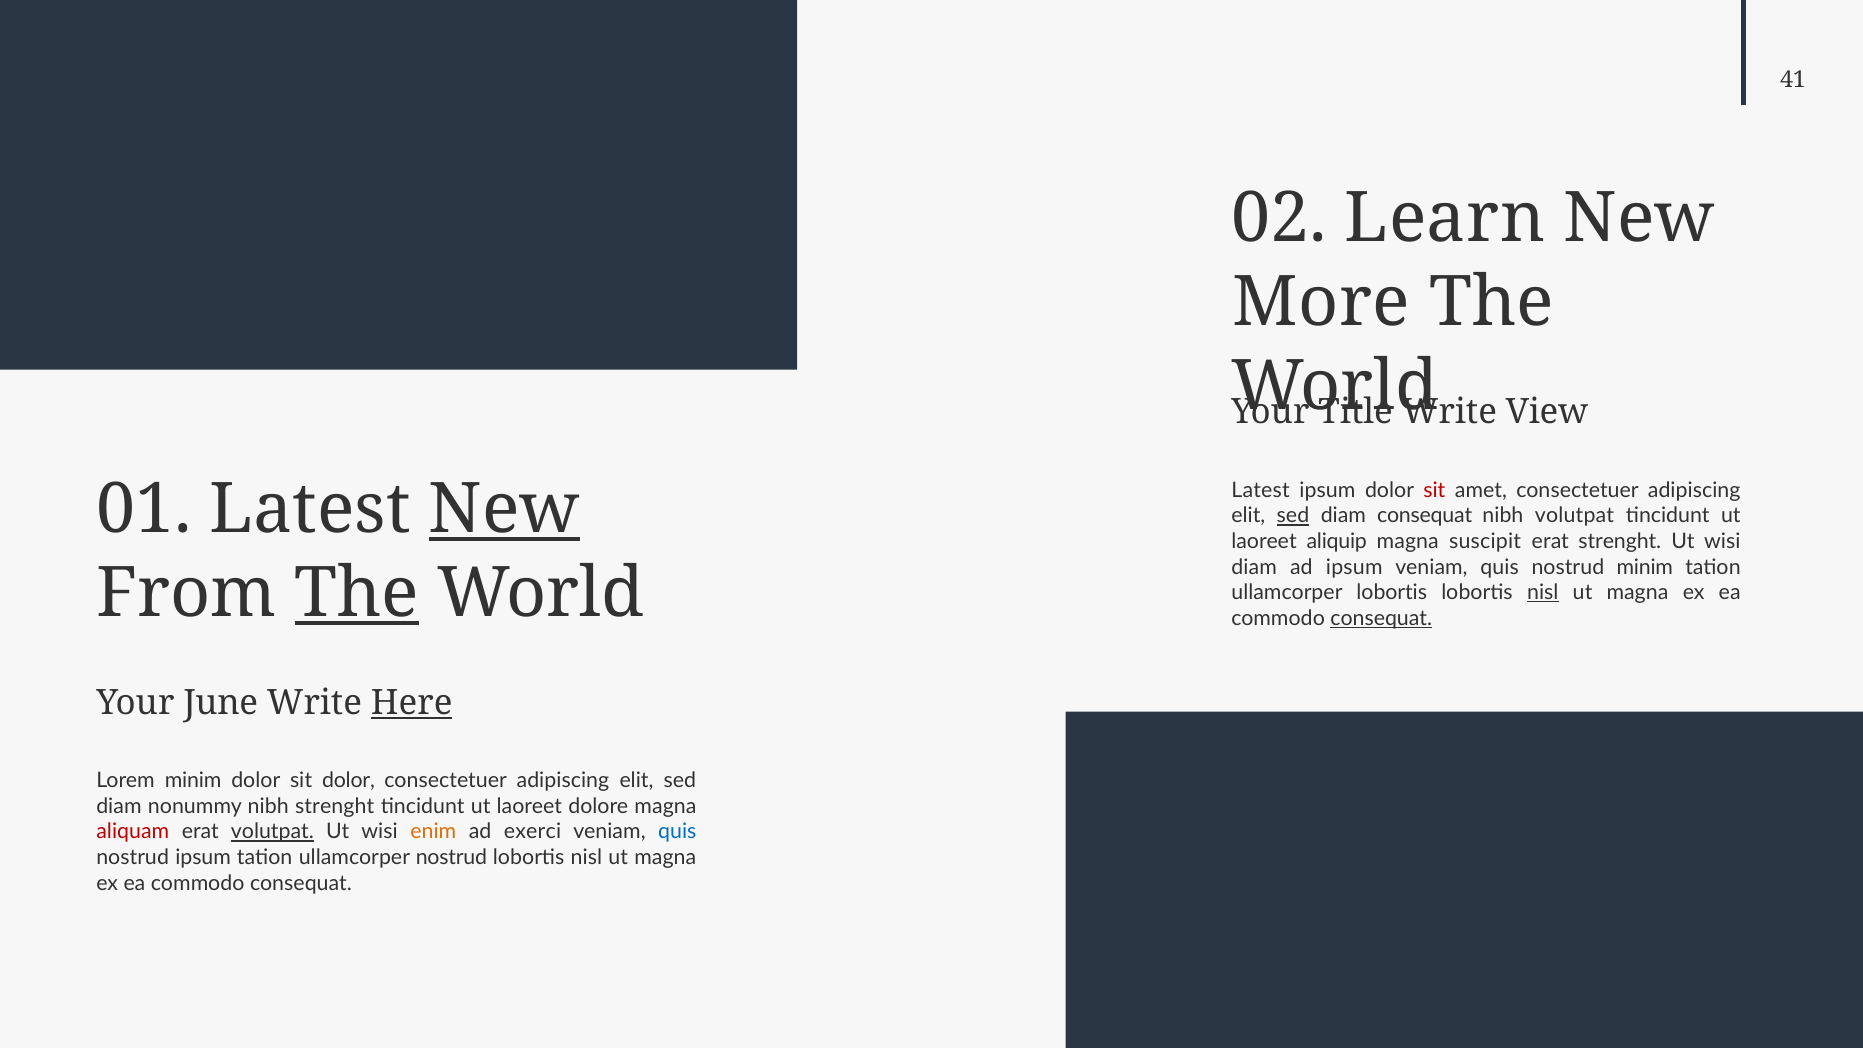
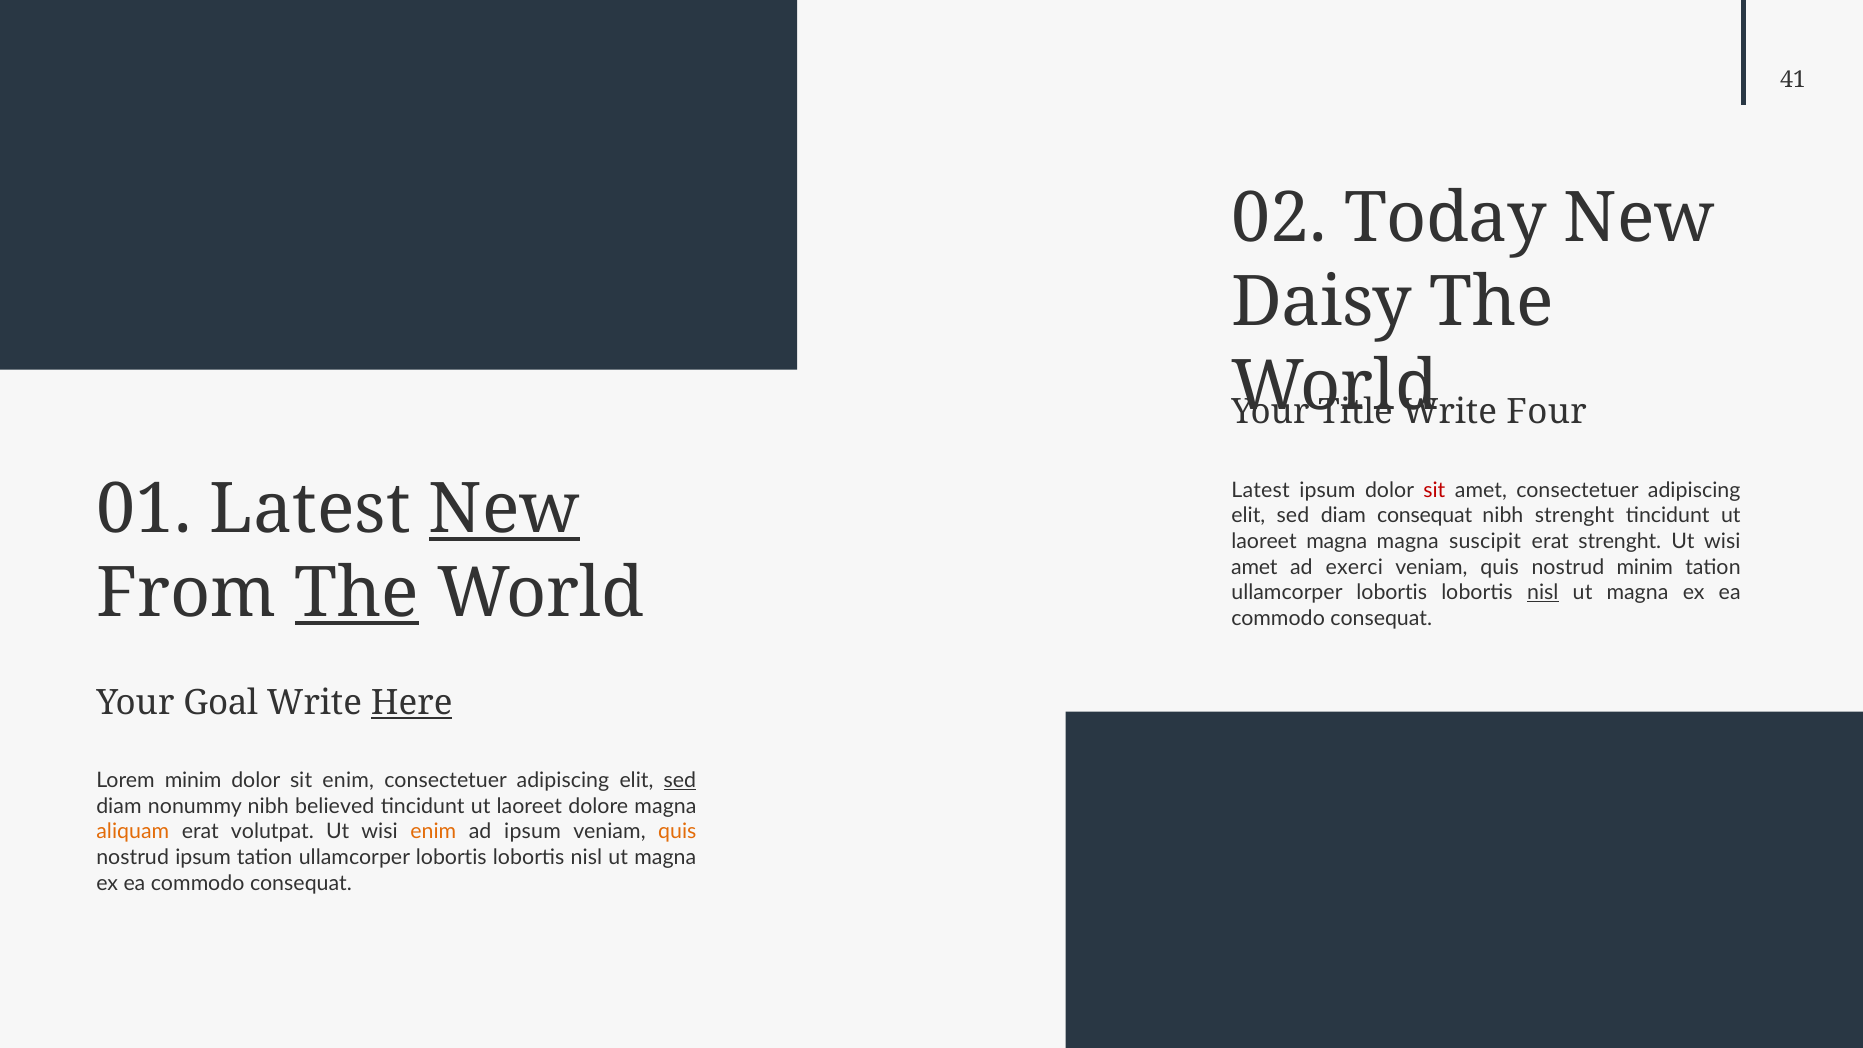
Learn: Learn -> Today (1446, 219)
More: More -> Daisy (1322, 302)
View: View -> Four (1547, 412)
sed underline: present -> none (1293, 516)
nibh volutpat: volutpat -> strenght (1575, 516)
laoreet aliquip: aliquip -> magna (1337, 541)
diam: diam -> amet (1254, 567)
ad ipsum: ipsum -> exerci (1354, 567)
consequat underline: present -> none (1381, 618)
June: June -> Goal (221, 703)
sit dolor: dolor -> enim (348, 781)
sed underline: none -> present (680, 781)
nibh strenght: strenght -> believed (335, 806)
aliquam colour: red -> orange (133, 832)
volutpat underline: present -> none (272, 832)
ad exerci: exerci -> ipsum (533, 832)
quis colour: blue -> orange (677, 832)
nostrud: nostrud -> lobortis (451, 857)
